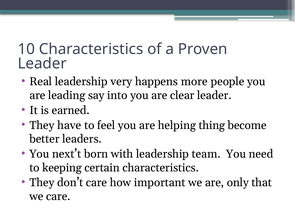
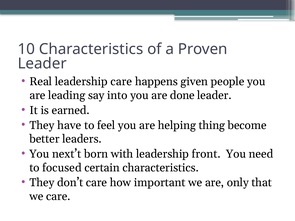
leadership very: very -> care (121, 82)
more: more -> given (194, 82)
clear: clear -> done (182, 95)
team: team -> front (206, 154)
keeping: keeping -> focused (62, 168)
